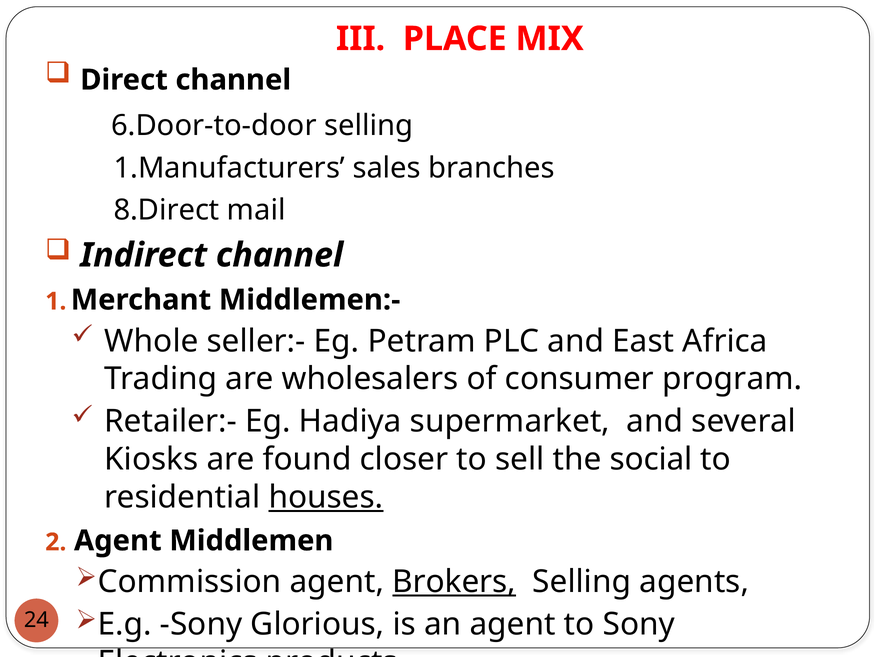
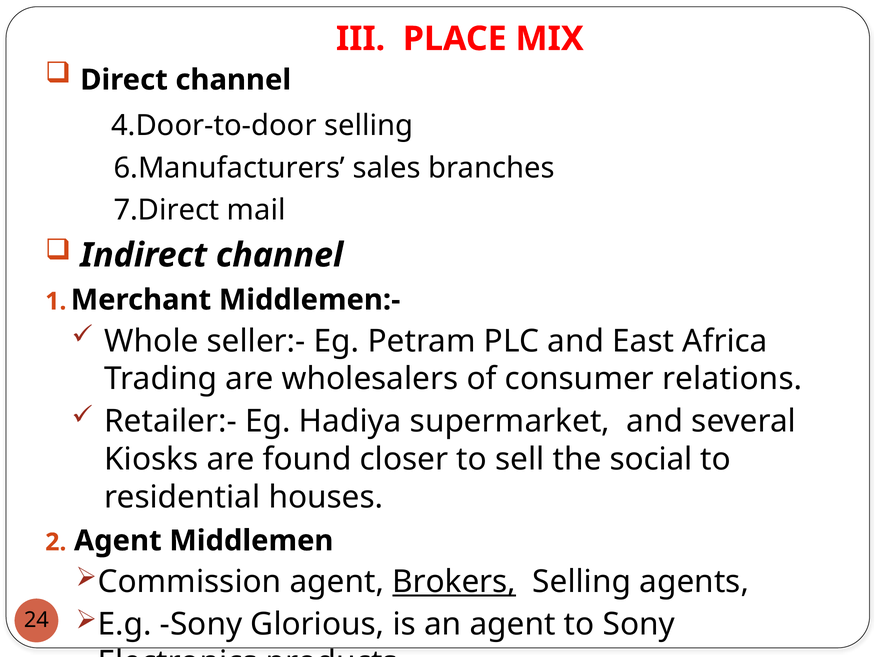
6.Door-to-door: 6.Door-to-door -> 4.Door-to-door (214, 125)
1.Manufacturers: 1.Manufacturers -> 6.Manufacturers (229, 168)
8.Direct: 8.Direct -> 7.Direct (167, 210)
program: program -> relations (732, 379)
houses underline: present -> none (326, 497)
